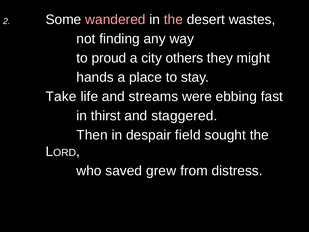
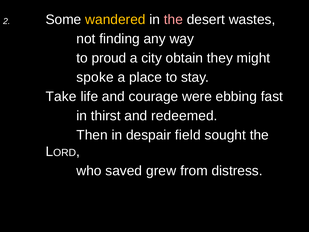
wandered colour: pink -> yellow (115, 20)
others: others -> obtain (184, 58)
hands: hands -> spoke (95, 77)
streams: streams -> courage (153, 96)
staggered: staggered -> redeemed (184, 116)
